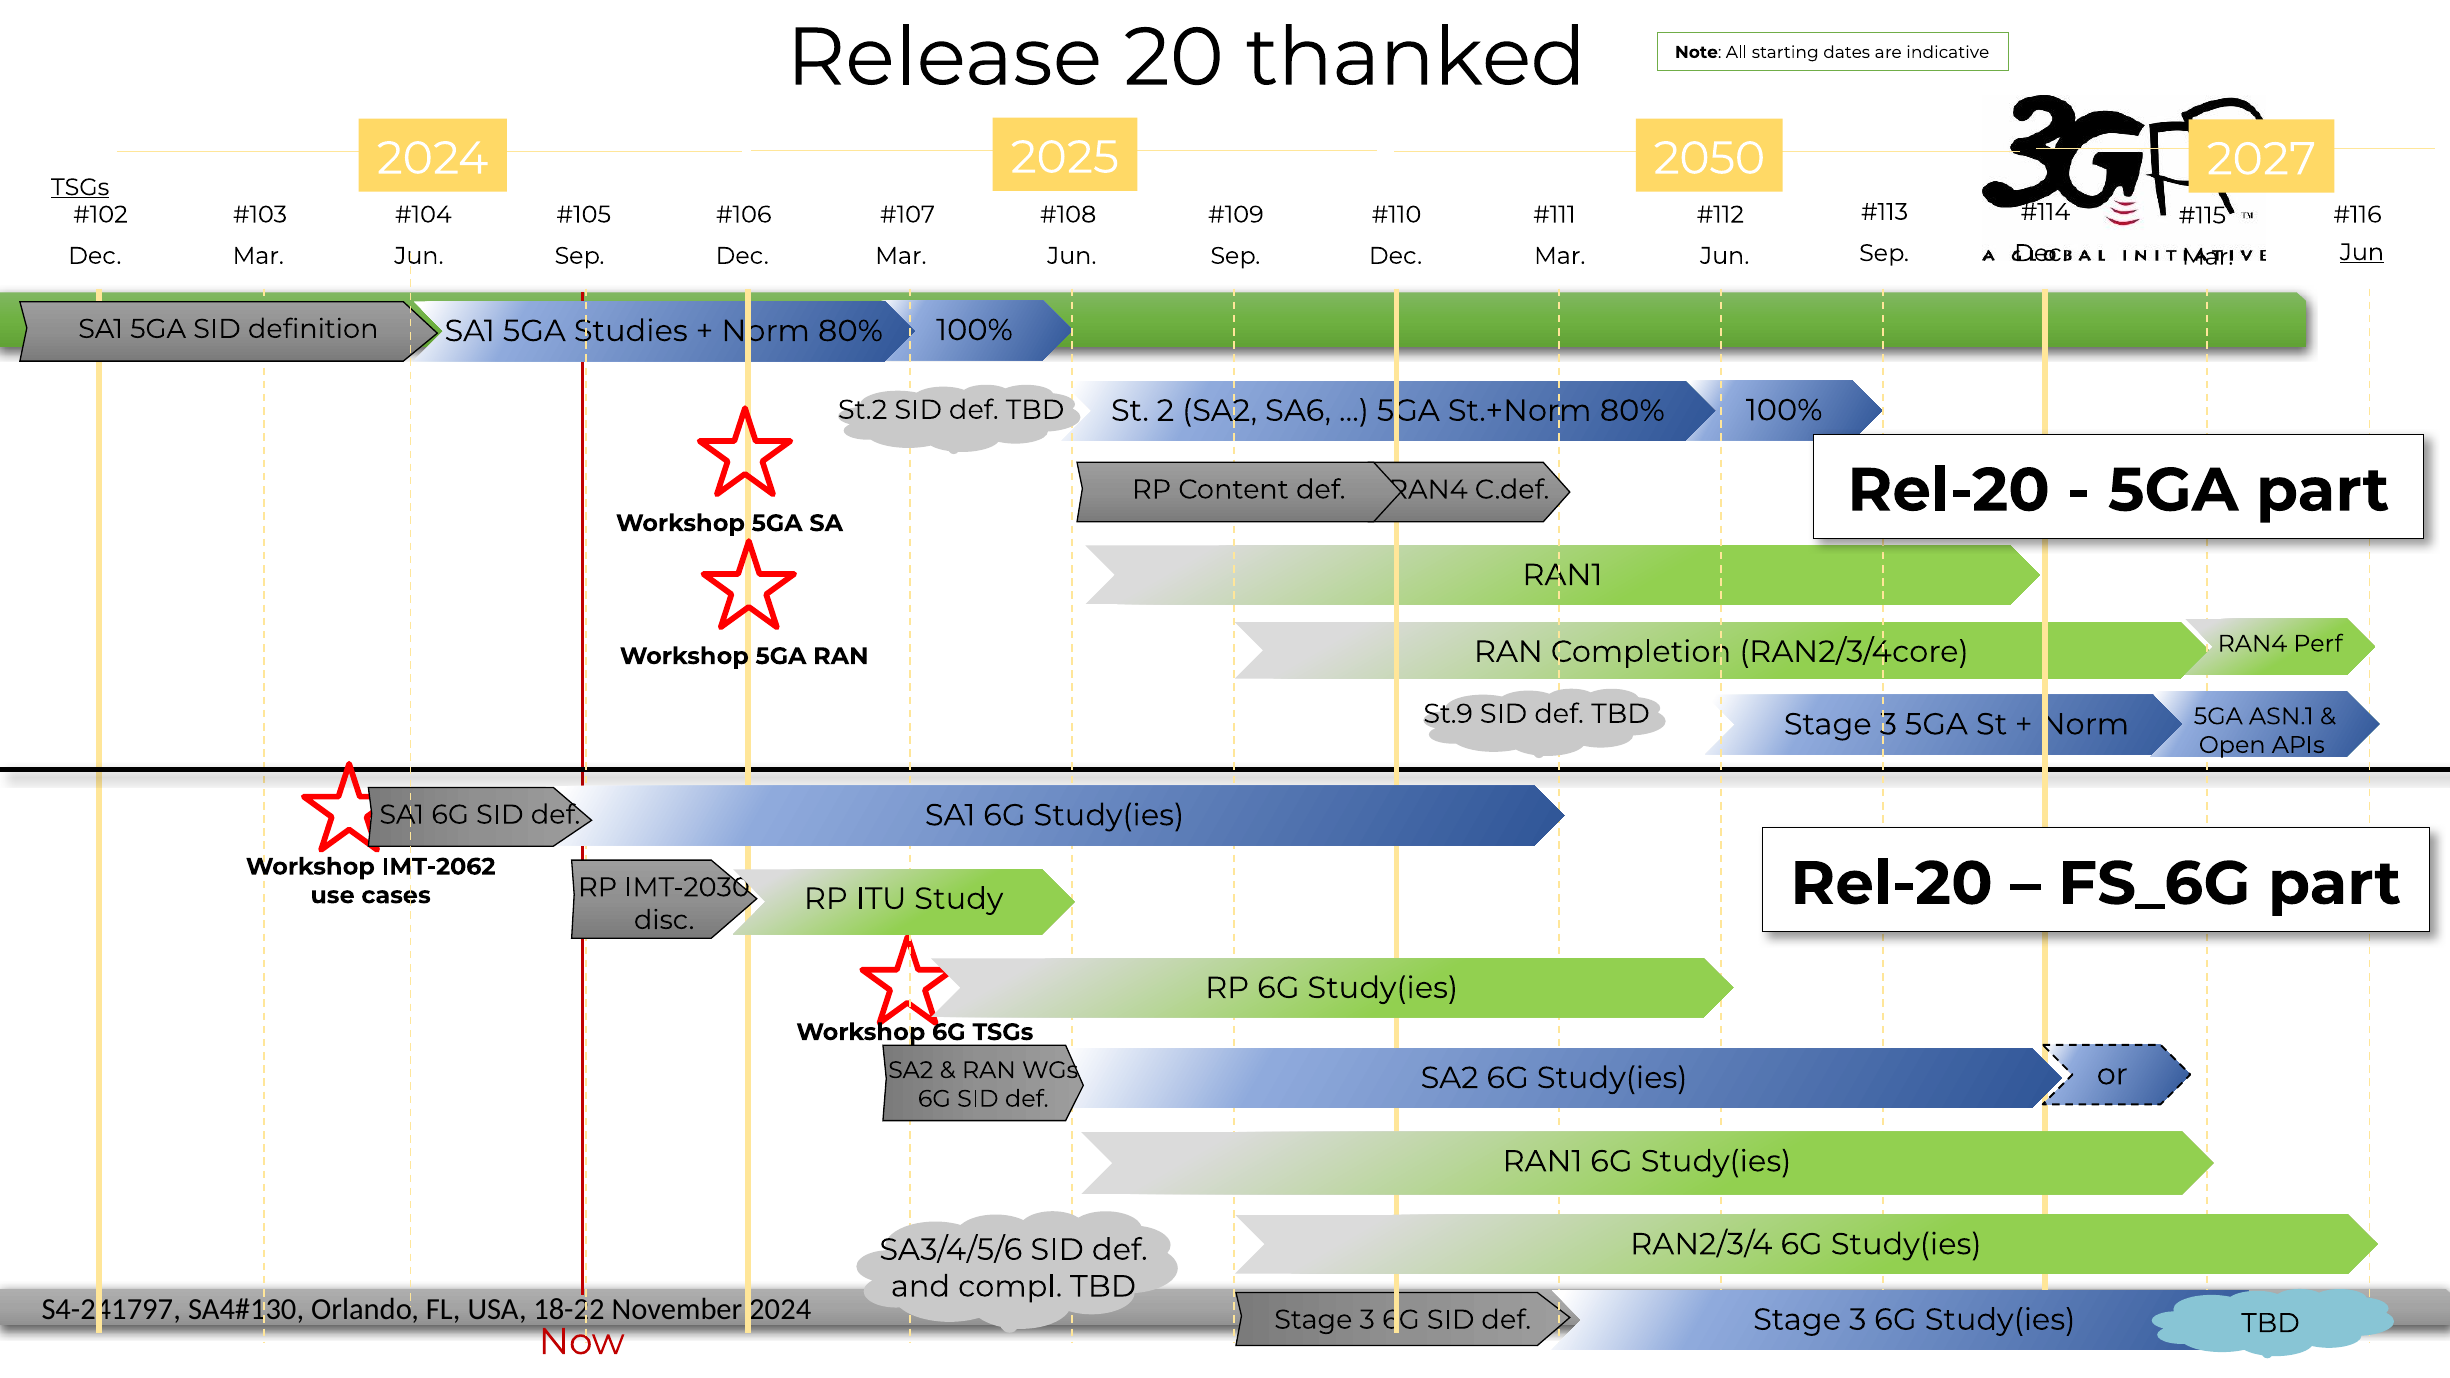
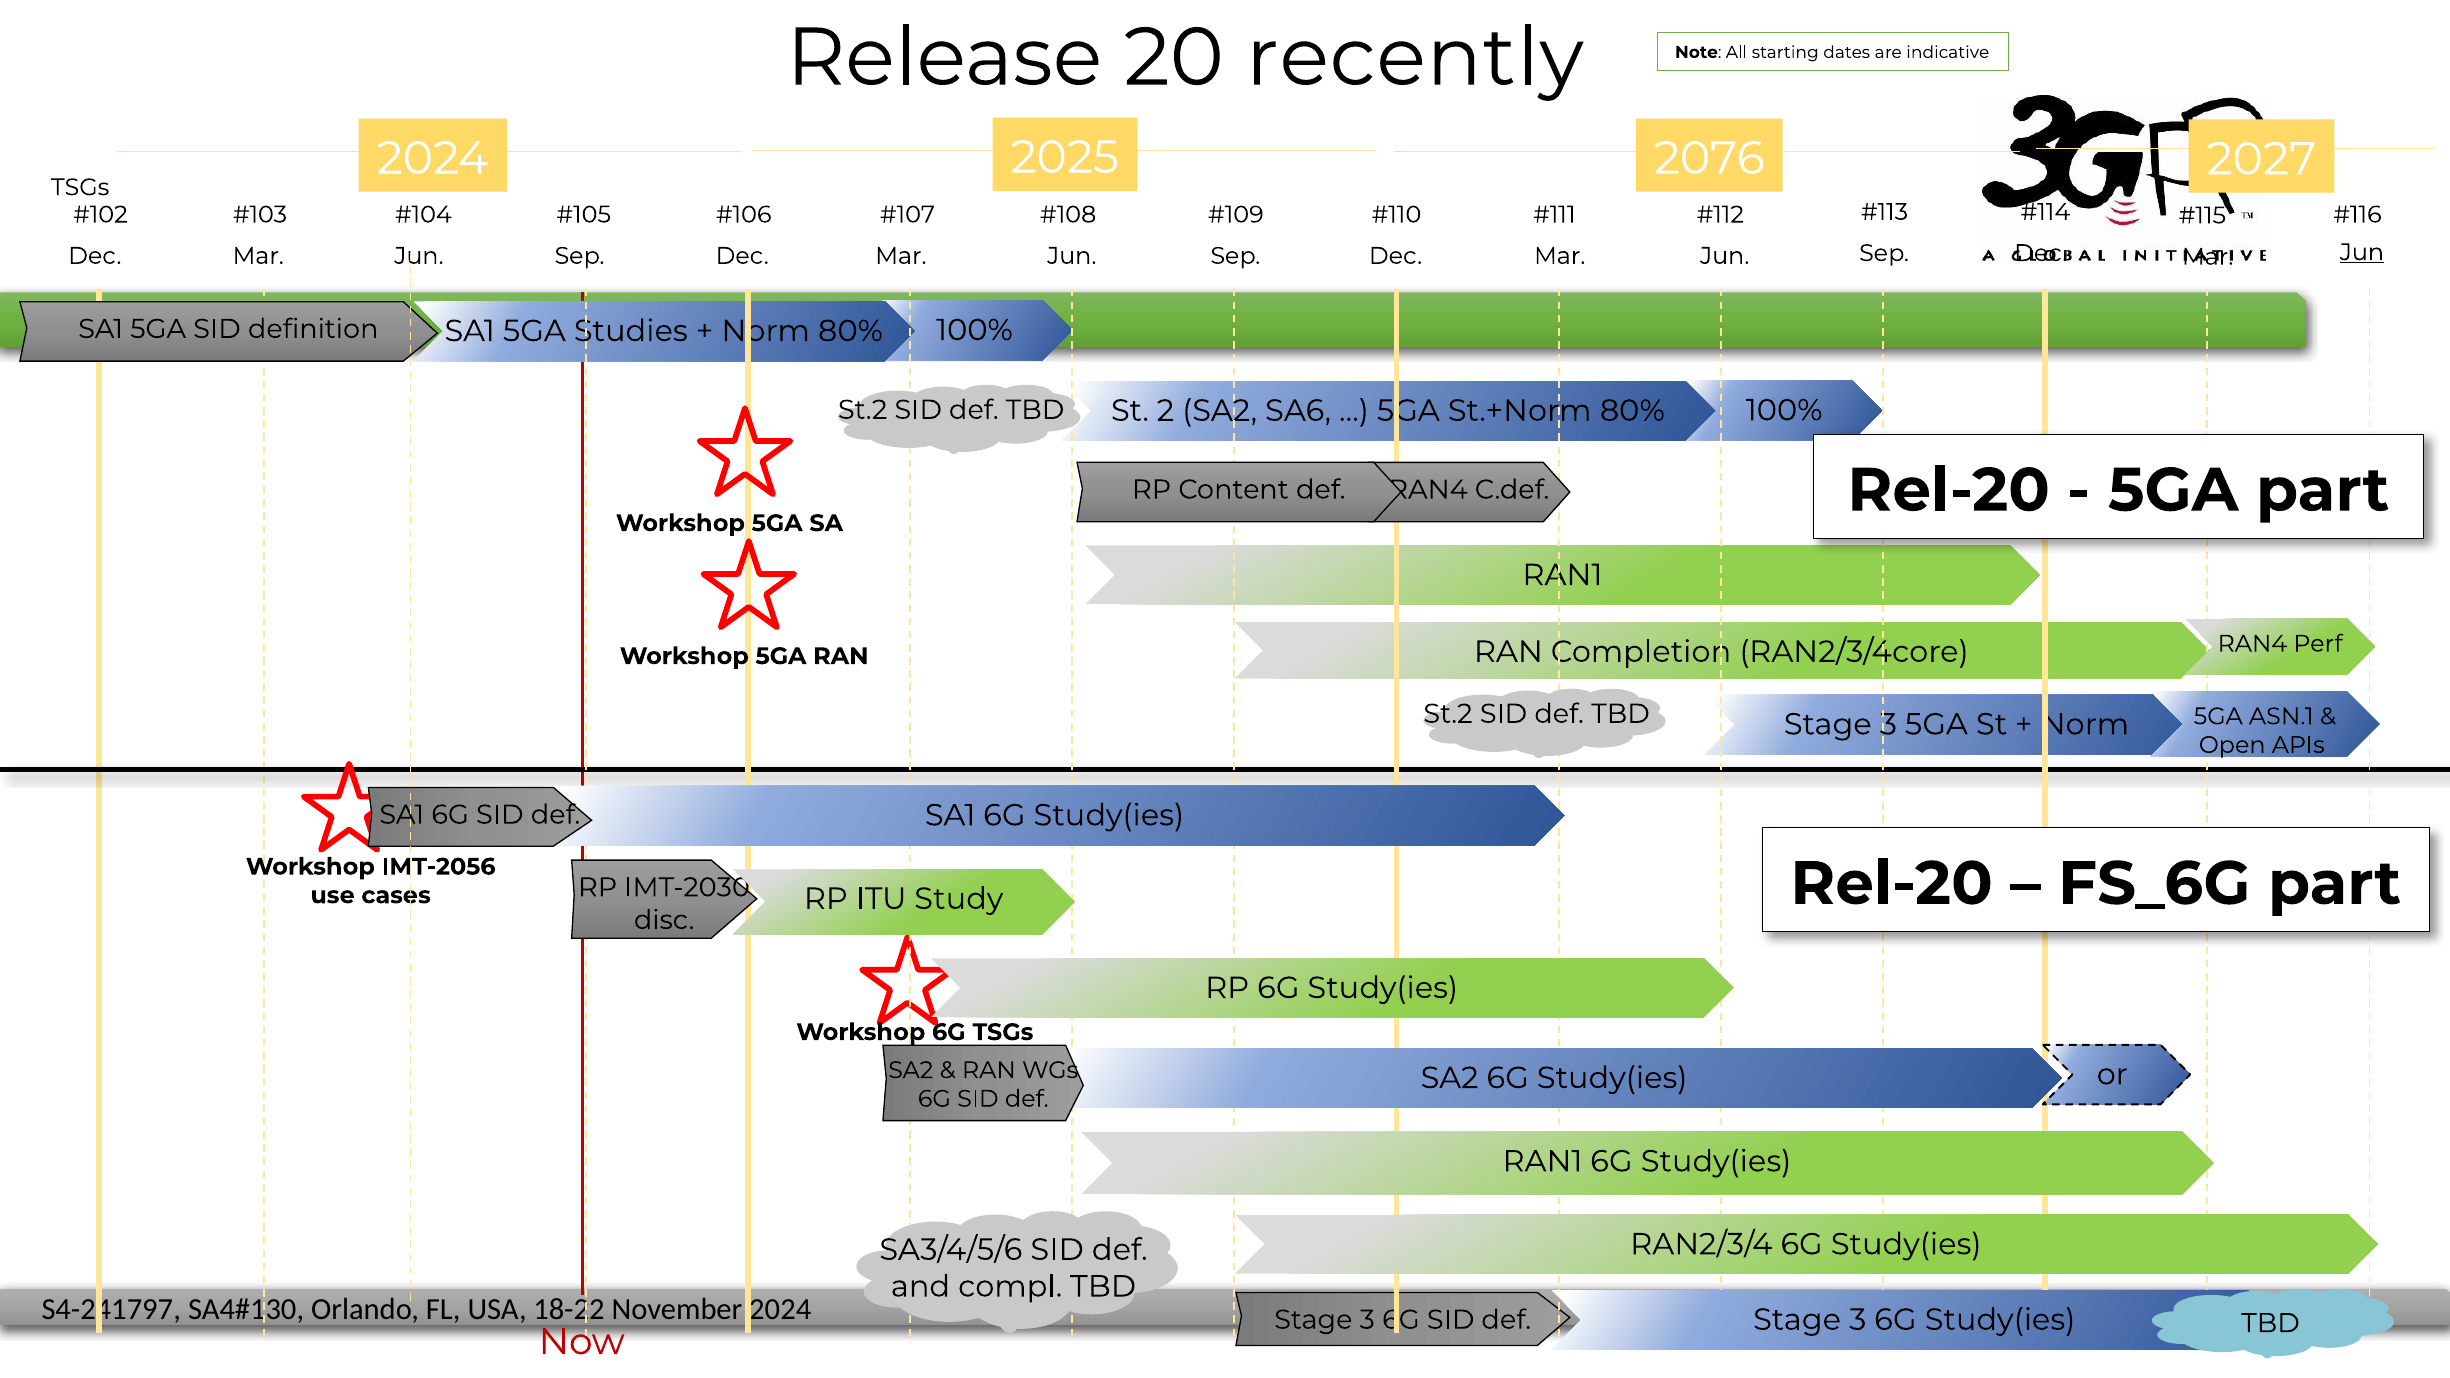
thanked: thanked -> recently (1415, 58)
2050: 2050 -> 2076 (1709, 158)
TSGs underline: present -> none (80, 187)
St.9: St.9 -> St.2 (1448, 714)
IMT-2062: IMT-2062 -> IMT-2056 (439, 867)
